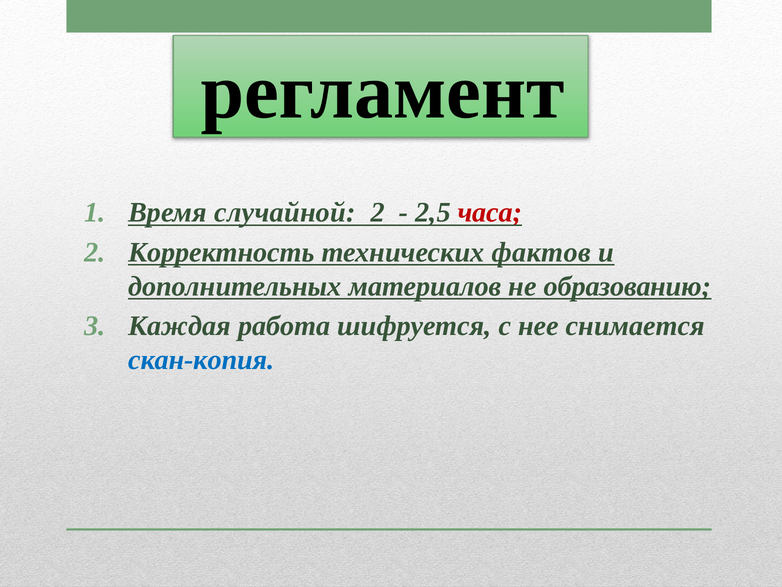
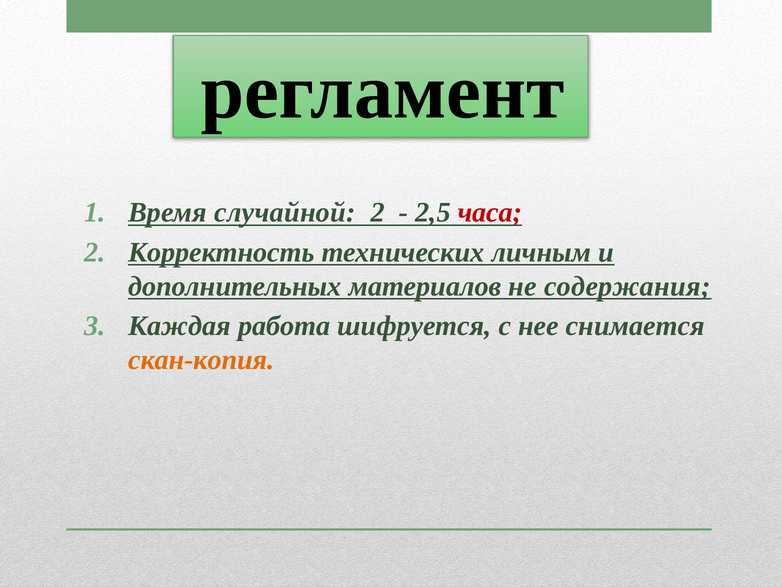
фактов: фактов -> личным (541, 252)
образованию: образованию -> содержания (627, 286)
скан-копия colour: blue -> orange (201, 359)
